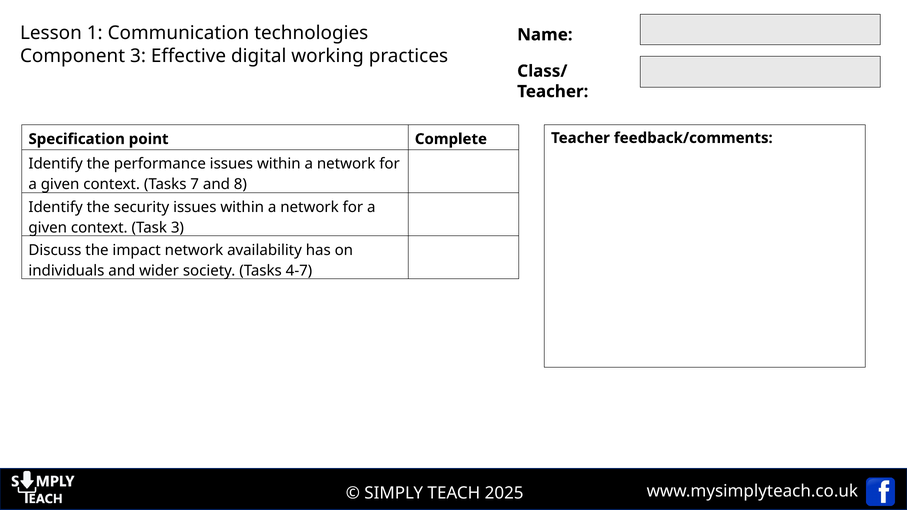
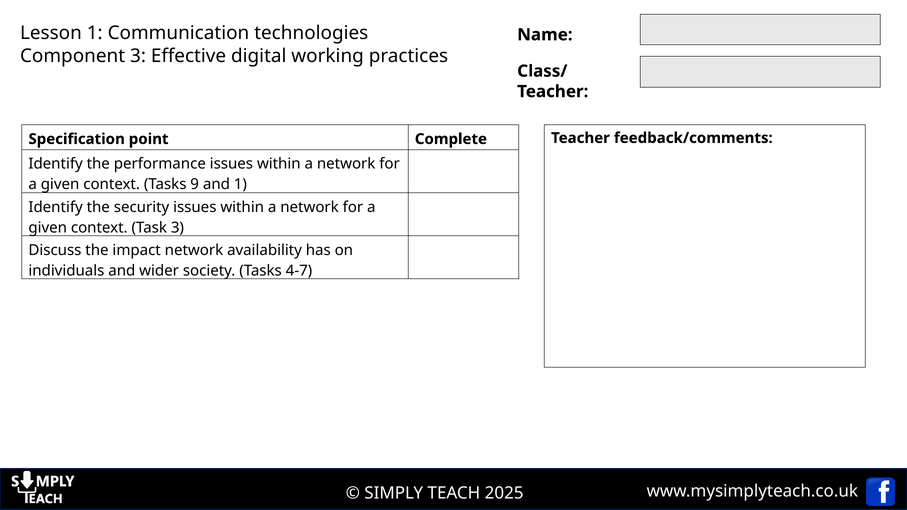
7: 7 -> 9 (195, 185)
and 8: 8 -> 1 (240, 185)
